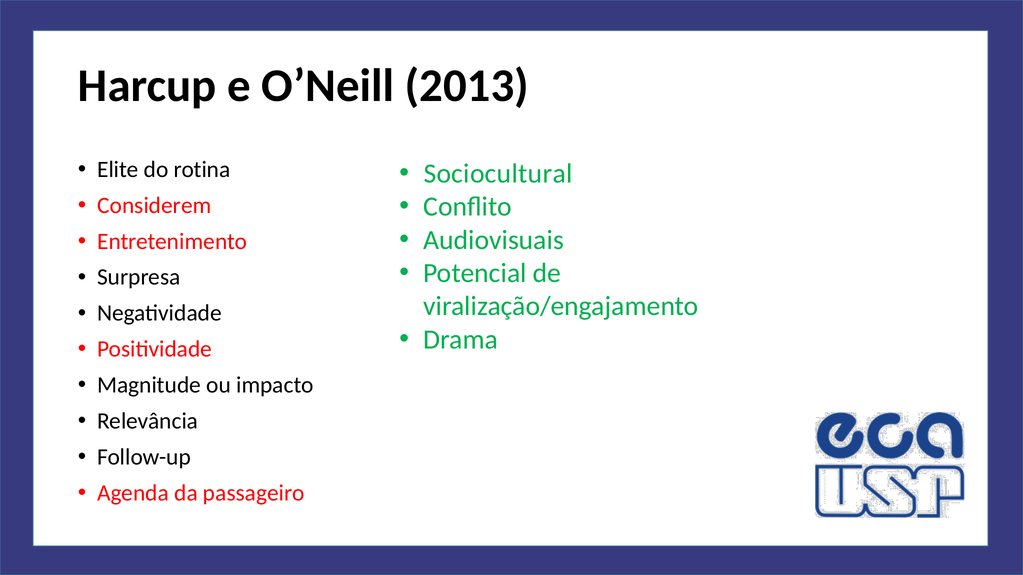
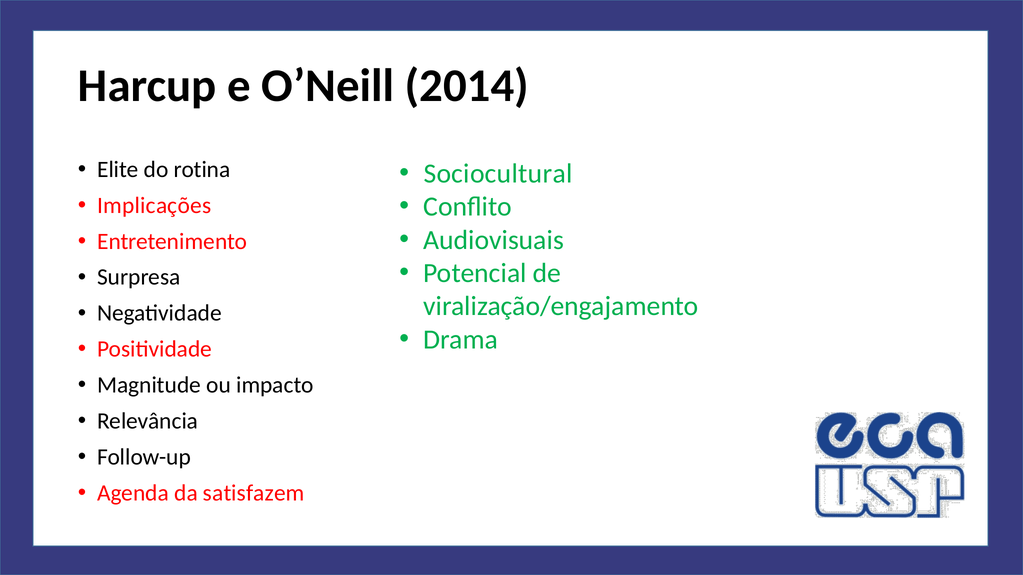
2013: 2013 -> 2014 (467, 86)
Considerem: Considerem -> Implicações (154, 205)
passageiro: passageiro -> satisfazem (254, 493)
